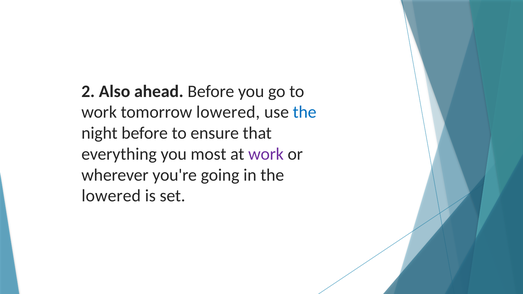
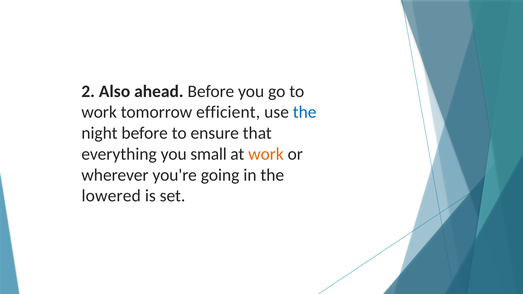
tomorrow lowered: lowered -> efficient (228, 112)
most: most -> small (209, 154)
work colour: purple -> orange (266, 154)
